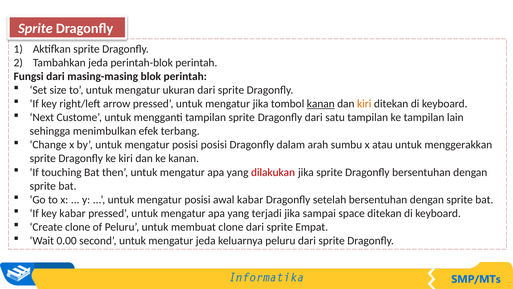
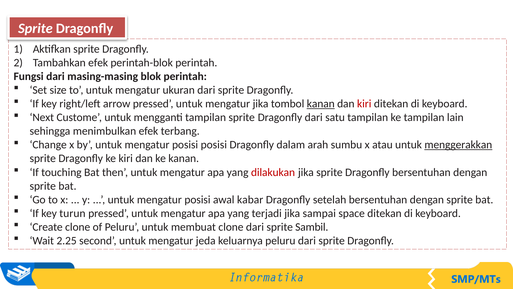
Tambahkan jeda: jeda -> efek (98, 63)
kiri colour: orange -> red (364, 104)
menggerakkan underline: none -> present (458, 145)
key kabar: kabar -> turun (72, 213)
Empat: Empat -> Sambil (312, 227)
0.00: 0.00 -> 2.25 (67, 240)
